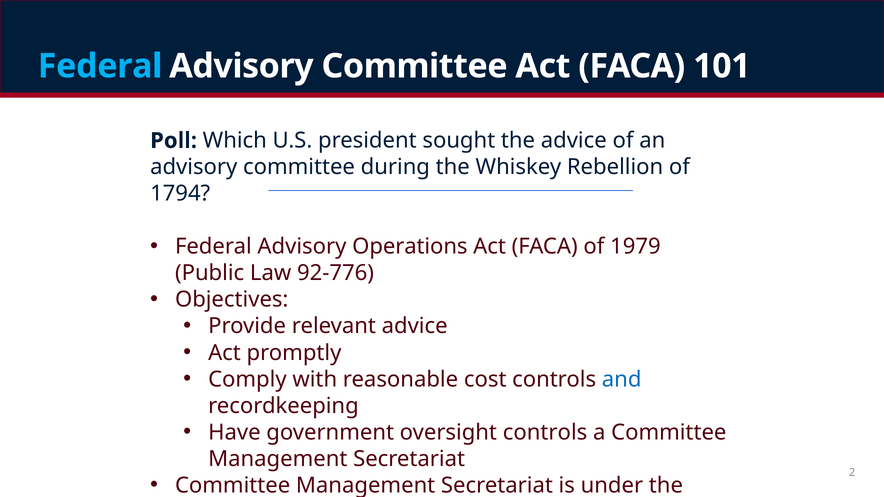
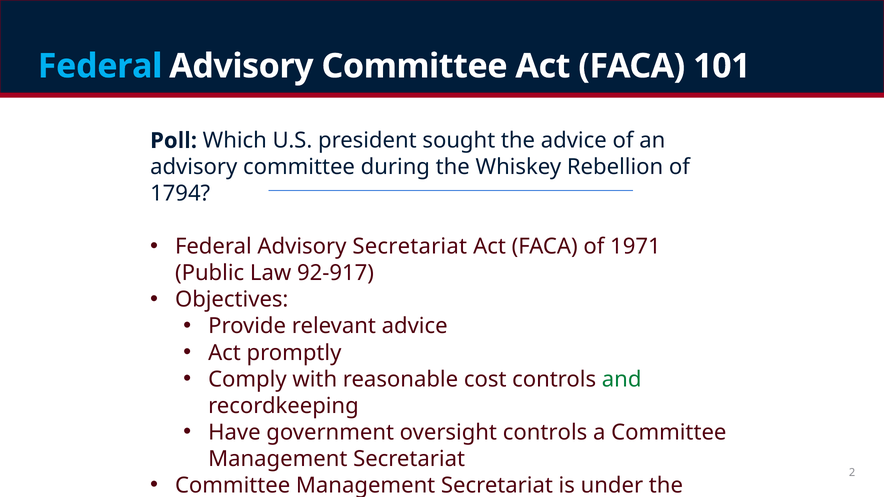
Advisory Operations: Operations -> Secretariat (410, 247)
1979: 1979 -> 1971 (635, 247)
92-776: 92-776 -> 92-917 (336, 273)
and colour: blue -> green (622, 379)
